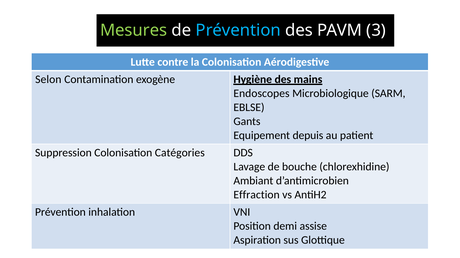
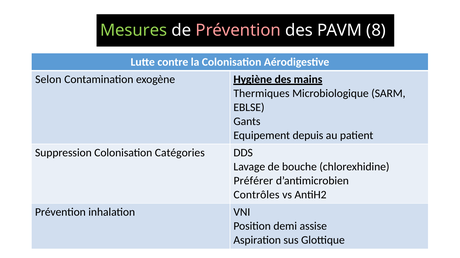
Prévention colour: light blue -> pink (238, 30)
3: 3 -> 8 (376, 30)
Endoscopes: Endoscopes -> Thermiques (262, 94)
Ambiant: Ambiant -> Préférer (253, 181)
Effraction: Effraction -> Contrôles (257, 195)
